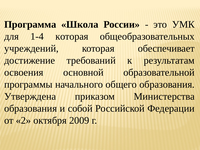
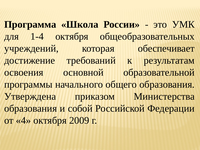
1-4 которая: которая -> октября (72, 36)
2: 2 -> 4 (23, 120)
